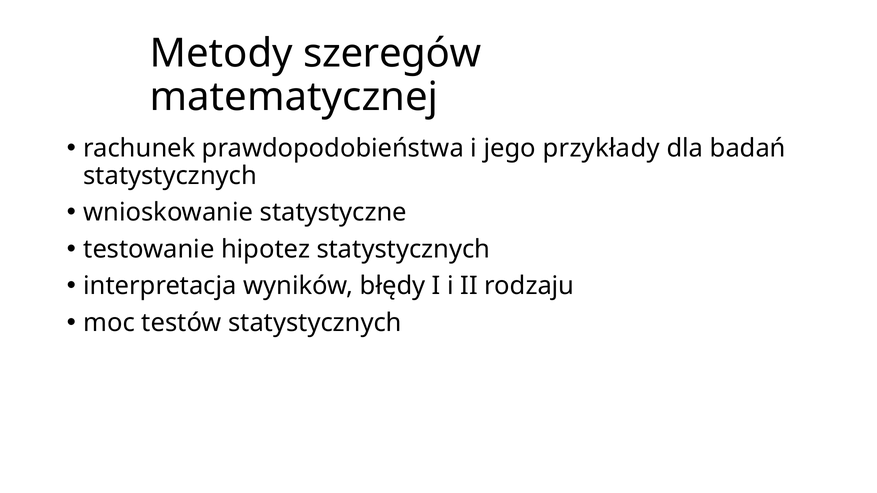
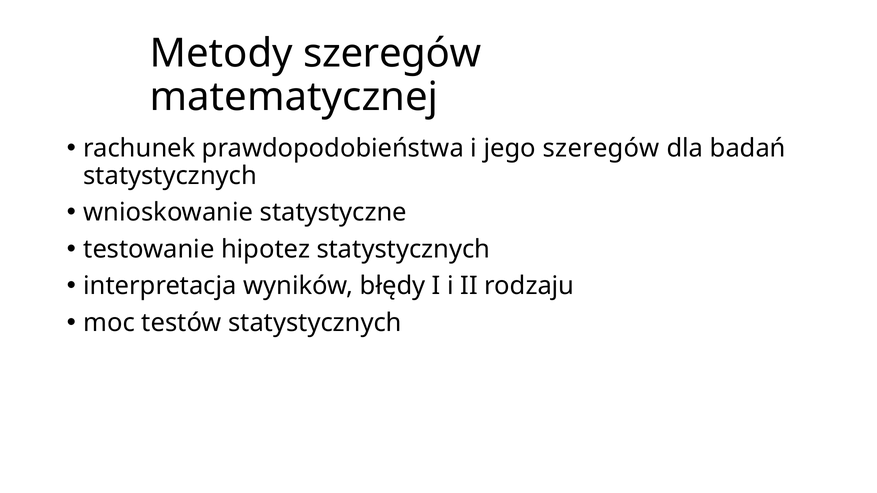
jego przykłady: przykłady -> szeregów (601, 148)
